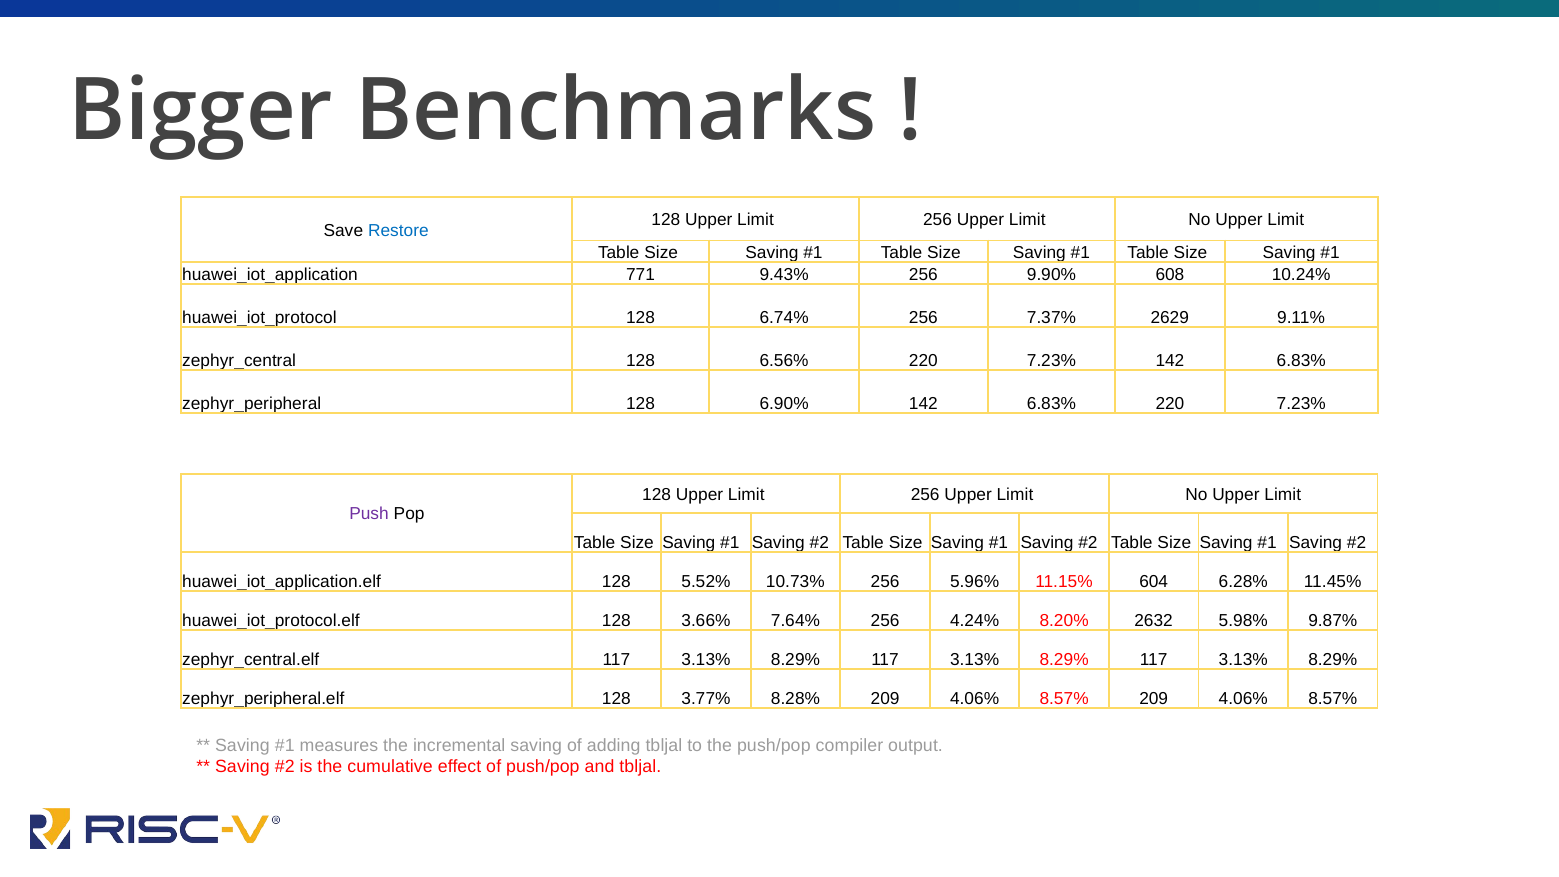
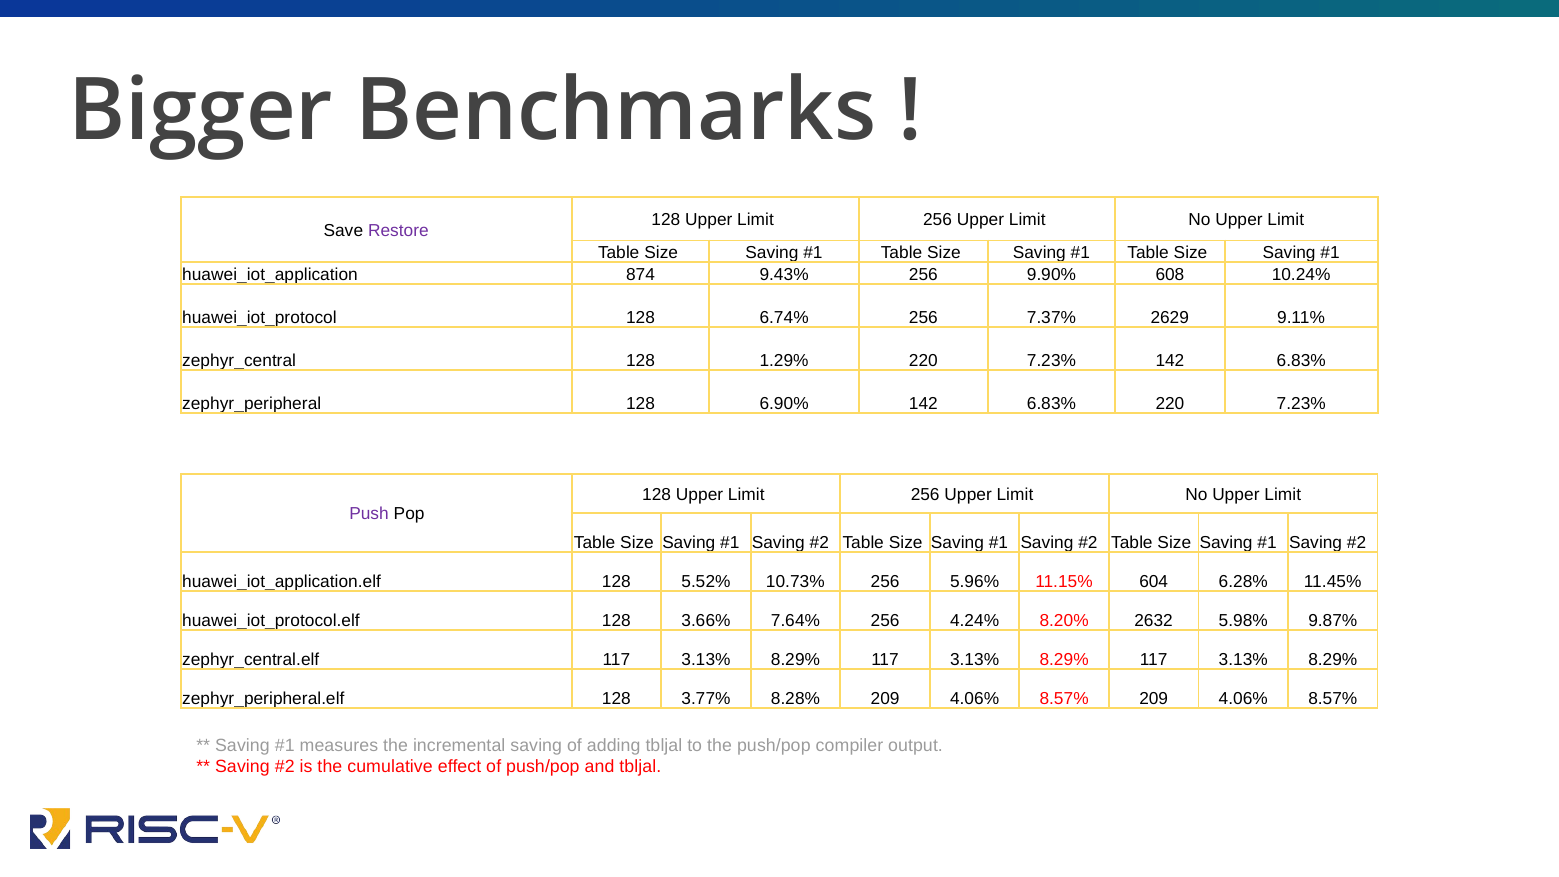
Restore colour: blue -> purple (398, 231)
771: 771 -> 874 (641, 274)
6.56%: 6.56% -> 1.29% (784, 361)
